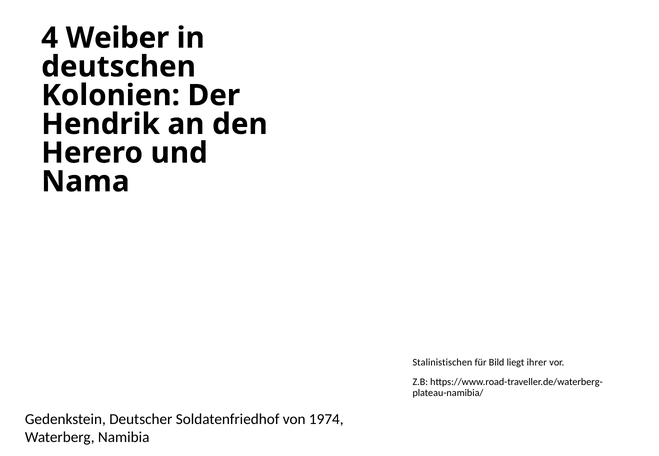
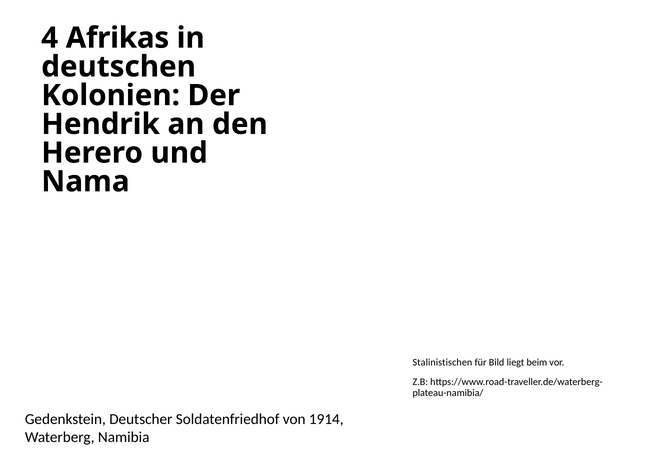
Weiber: Weiber -> Afrikas (117, 38)
ihrer: ihrer -> beim (537, 363)
1974: 1974 -> 1914 (326, 419)
